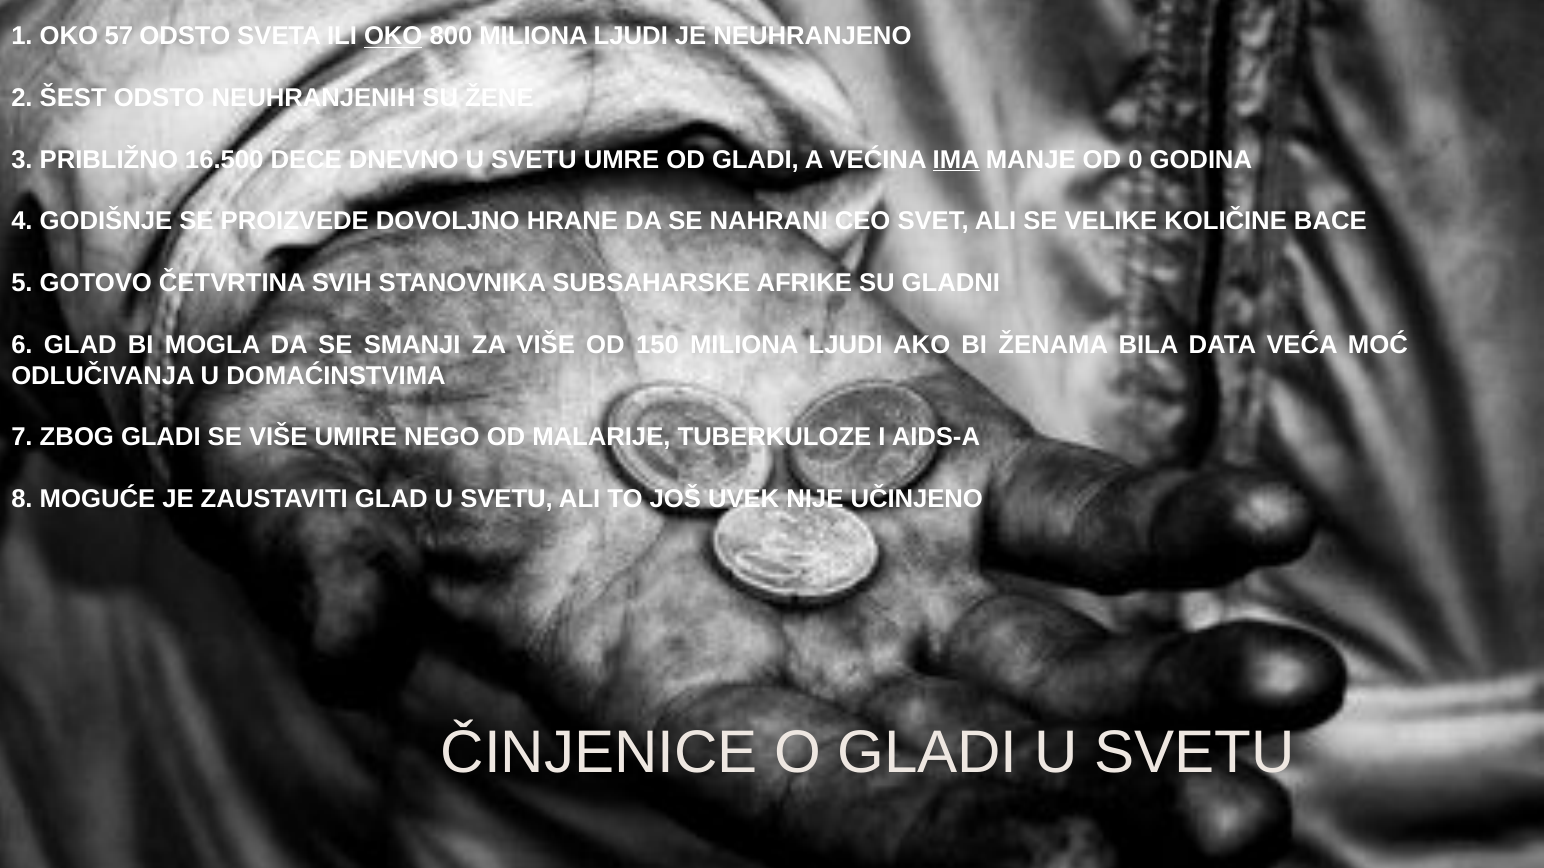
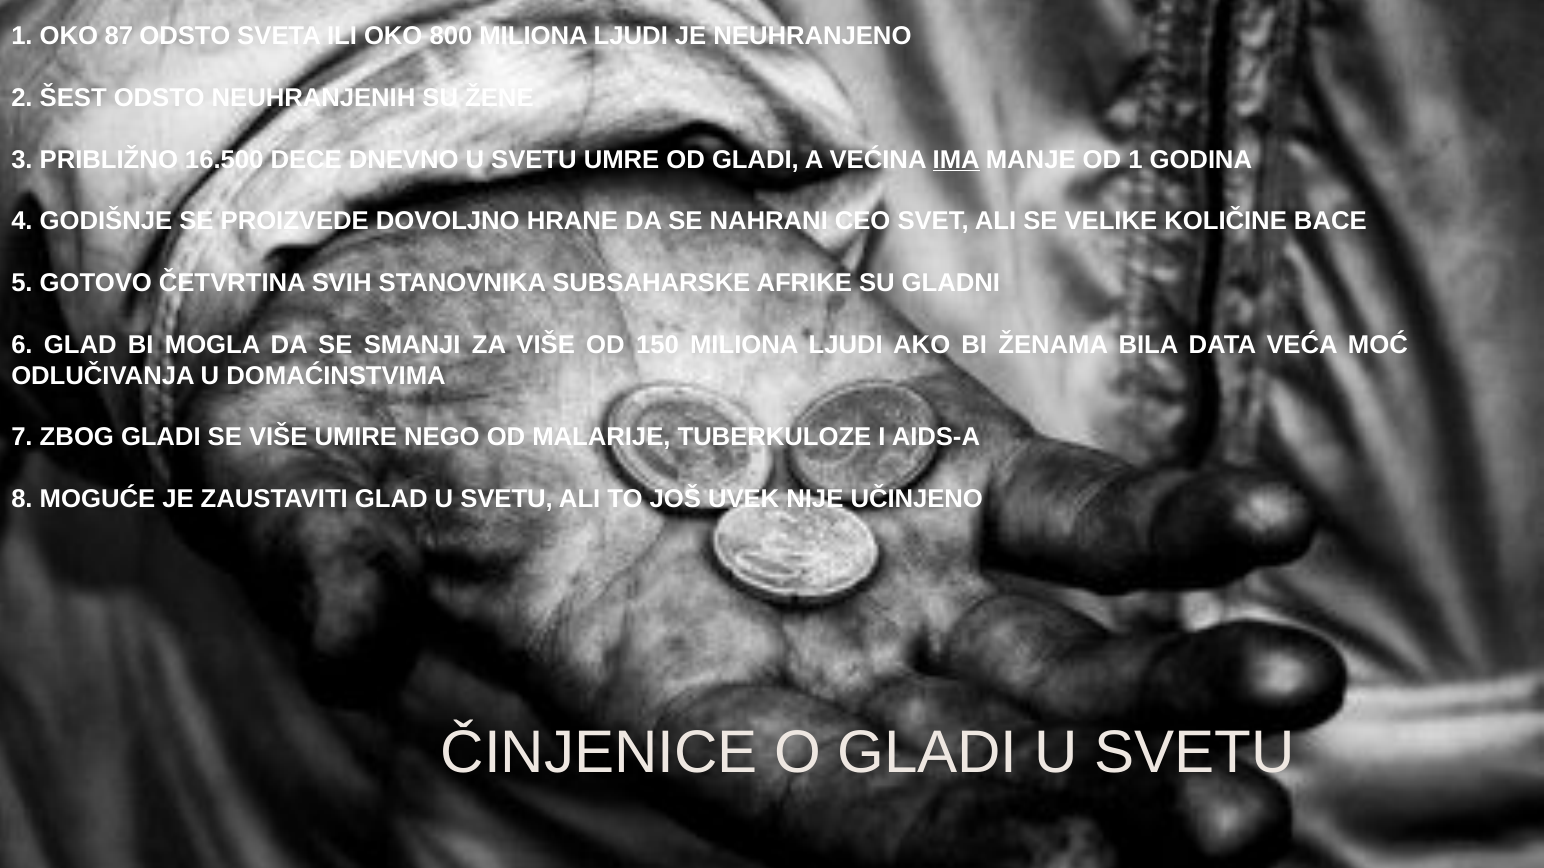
57: 57 -> 87 (119, 36)
OKO underline: present -> none (393, 36)
OD 0: 0 -> 1 (1135, 160)
